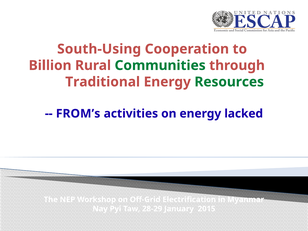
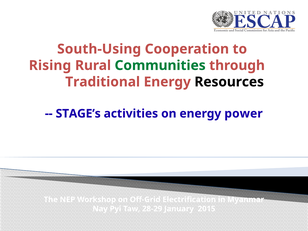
Billion: Billion -> Rising (50, 65)
Resources colour: green -> black (229, 82)
FROM’s: FROM’s -> STAGE’s (78, 114)
lacked: lacked -> power (244, 114)
